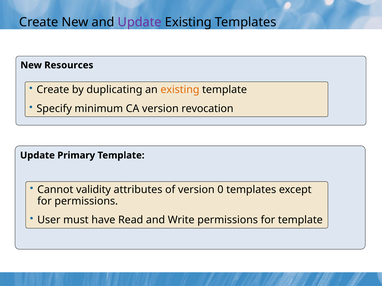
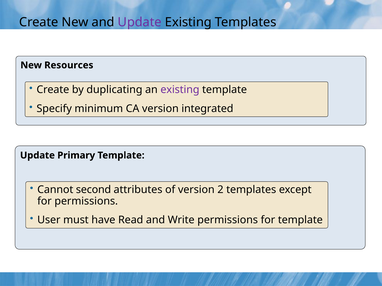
existing colour: orange -> purple (180, 90)
revocation: revocation -> integrated (207, 109)
validity: validity -> second (94, 190)
0: 0 -> 2 (220, 190)
